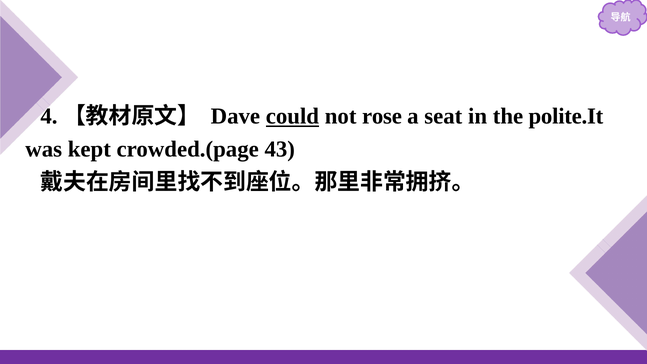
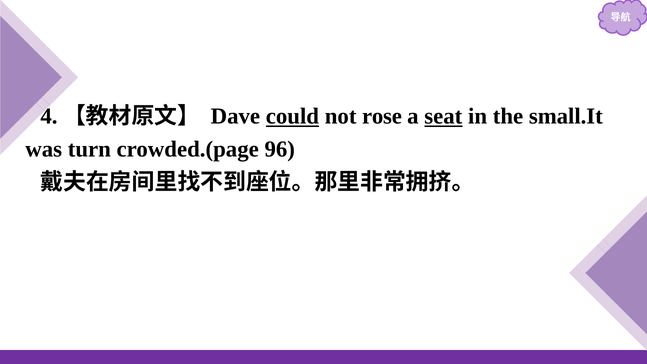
seat underline: none -> present (443, 116)
polite.It: polite.It -> small.It (566, 116)
kept: kept -> turn (89, 149)
43: 43 -> 96 (280, 149)
